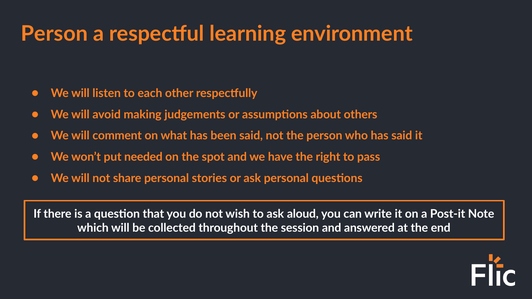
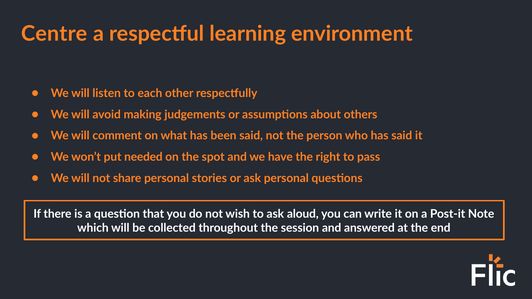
Person: Person -> Centre (54, 34)
